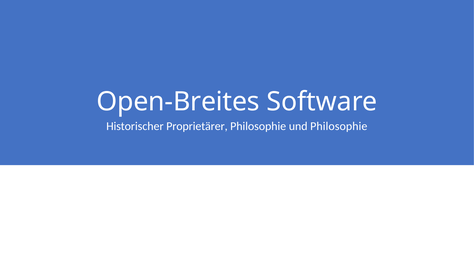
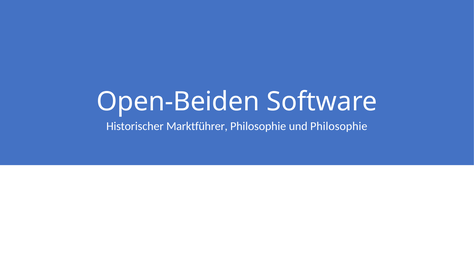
Open-Breites: Open-Breites -> Open-Beiden (178, 102)
Proprietärer: Proprietärer -> Marktführer (197, 126)
